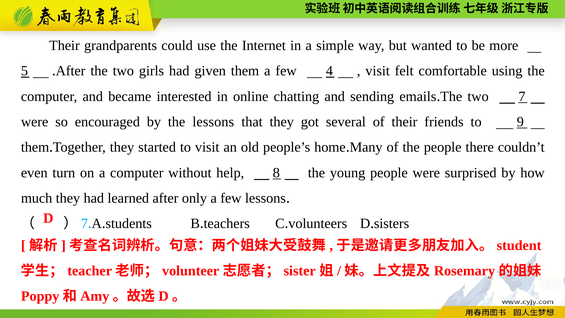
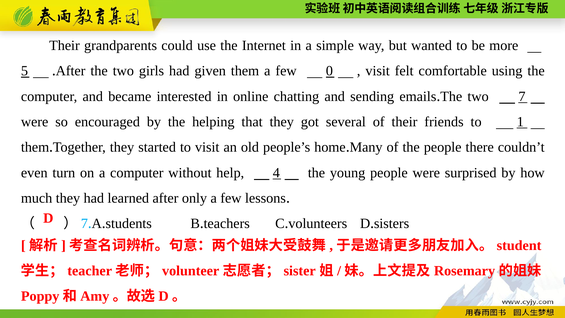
4: 4 -> 0 (329, 71)
the lessons: lessons -> helping (213, 122)
9: 9 -> 1 (520, 122)
8: 8 -> 4 (276, 173)
